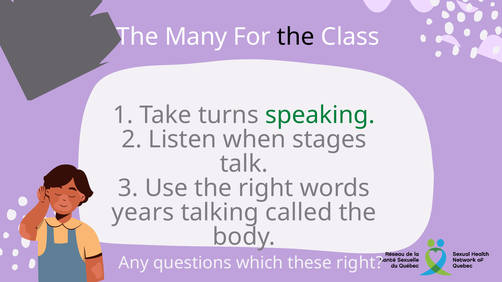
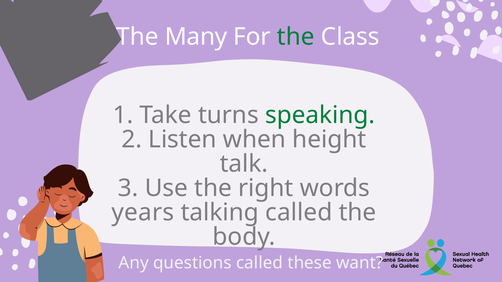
the colour: black -> green (296, 37)
stages: stages -> height (329, 140)
questions which: which -> called (260, 263)
these right: right -> want (360, 263)
